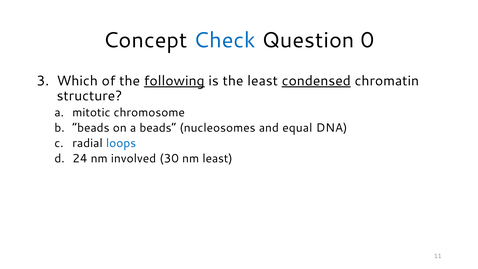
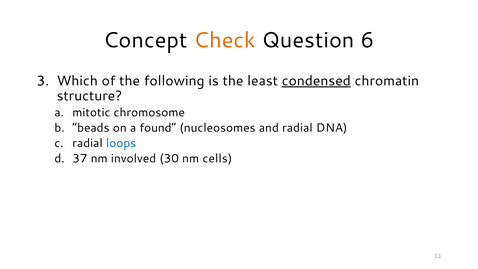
Check colour: blue -> orange (225, 40)
0: 0 -> 6 (367, 40)
following underline: present -> none (174, 81)
a beads: beads -> found (158, 128)
and equal: equal -> radial (297, 128)
24: 24 -> 37 (80, 159)
nm least: least -> cells (217, 159)
